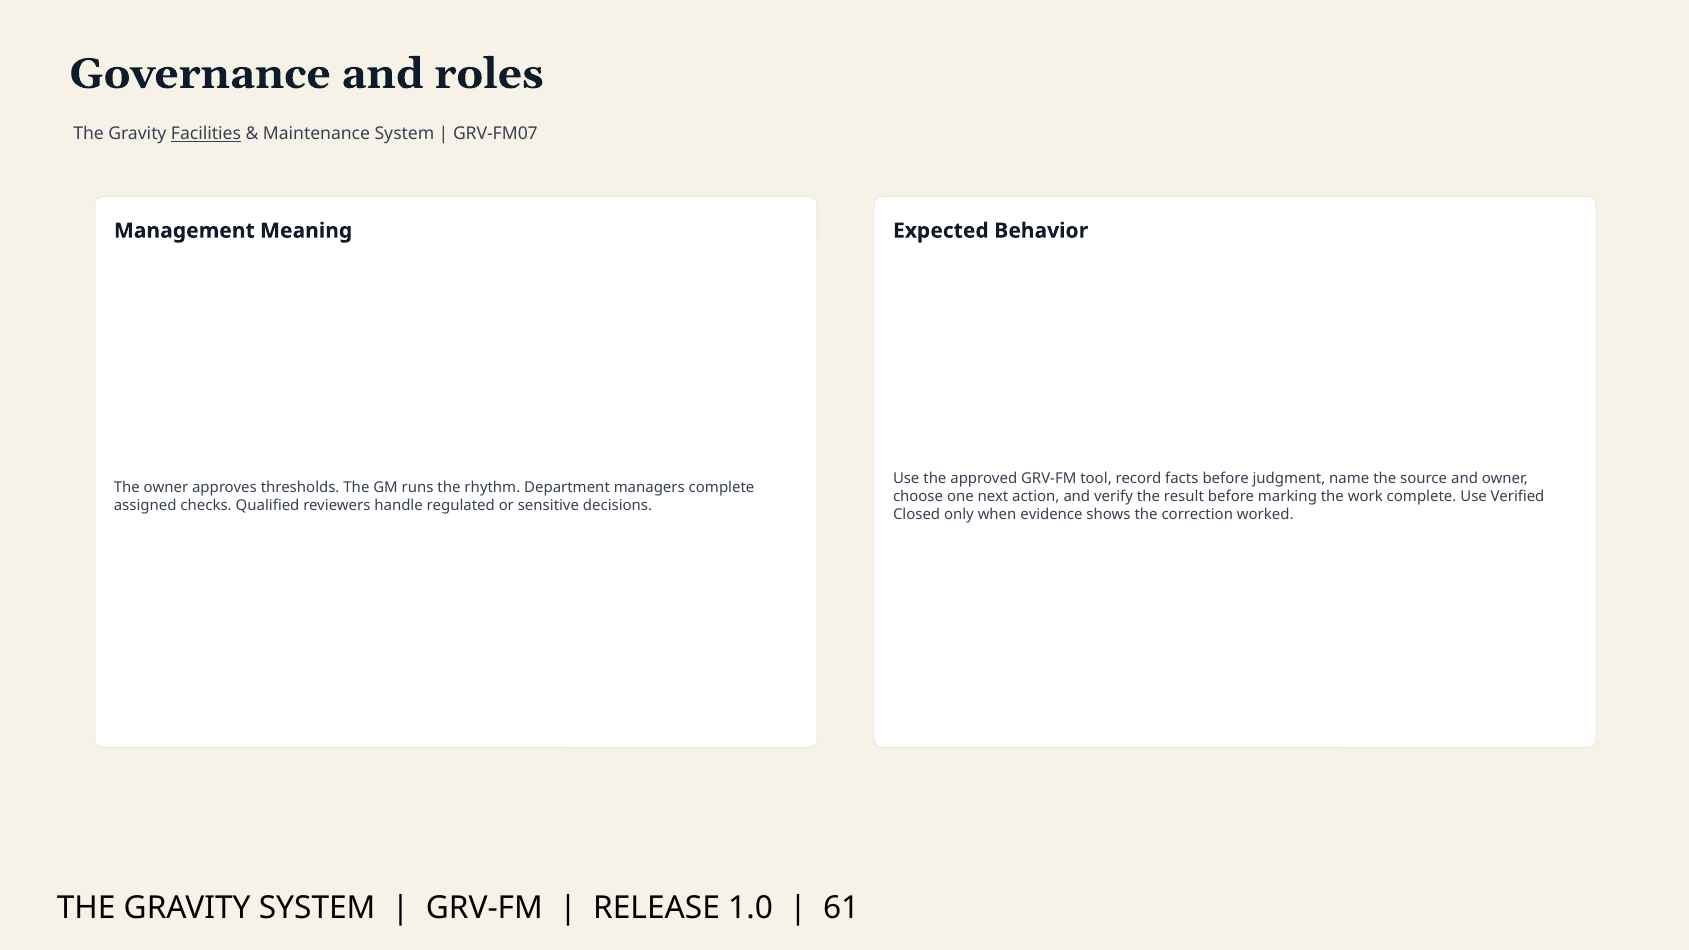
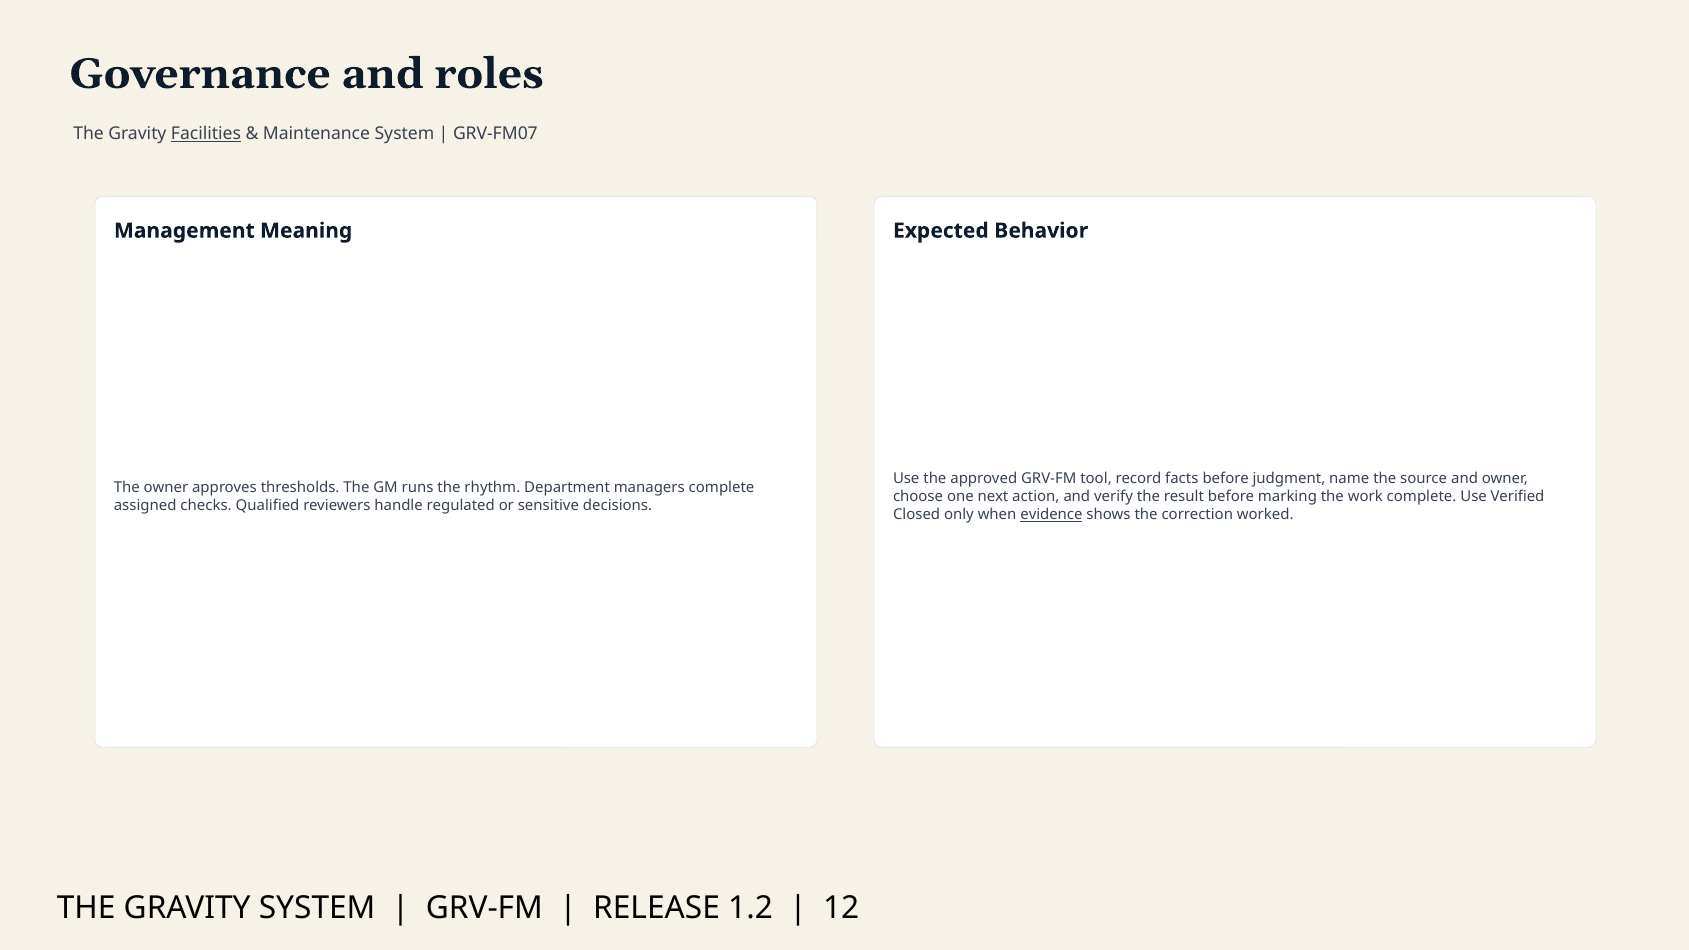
evidence underline: none -> present (1051, 515)
1.0: 1.0 -> 1.2 (751, 908)
61: 61 -> 12 (841, 908)
